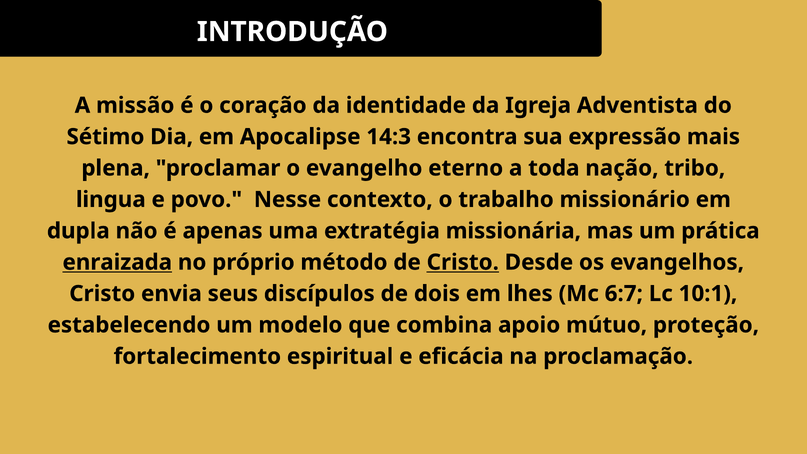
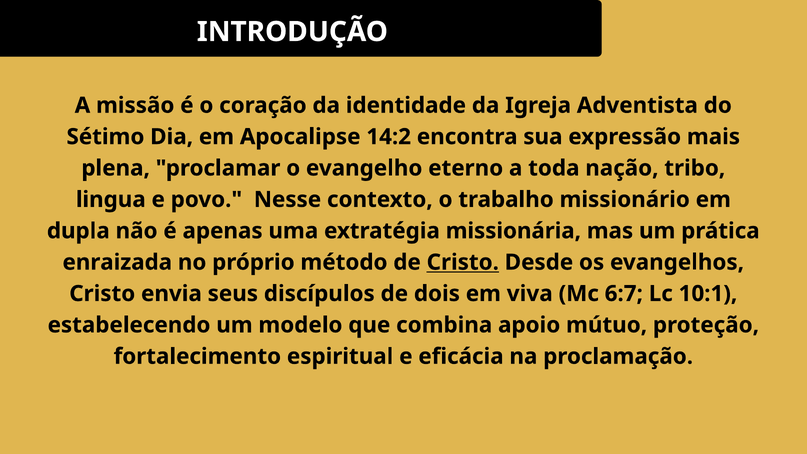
14:3: 14:3 -> 14:2 (389, 137)
enraizada underline: present -> none (117, 262)
lhes: lhes -> viva (530, 294)
